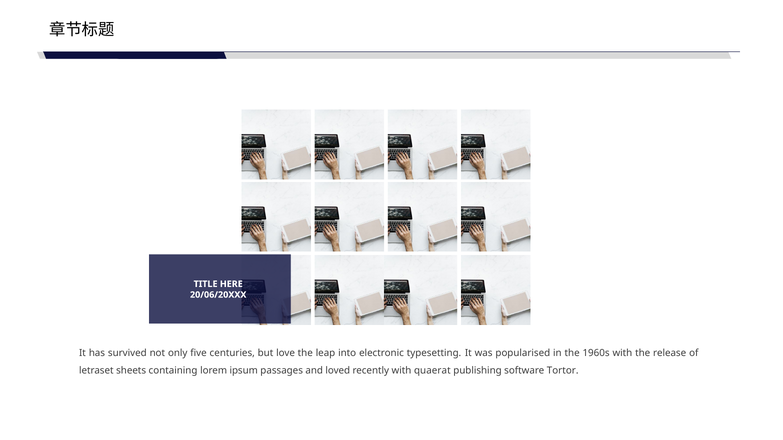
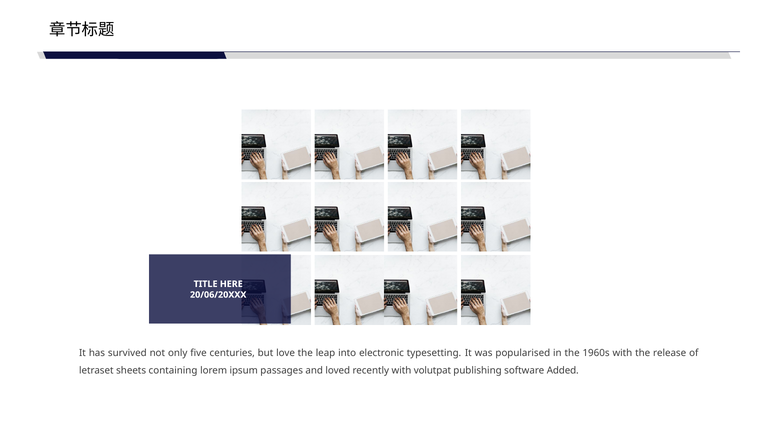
quaerat: quaerat -> volutpat (432, 371)
Tortor: Tortor -> Added (563, 371)
